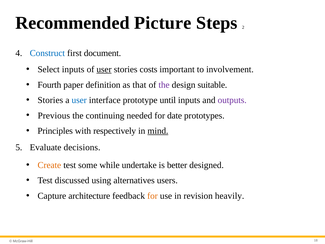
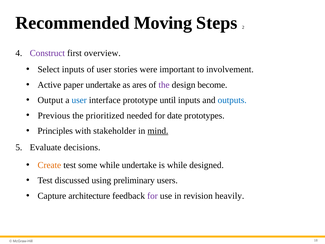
Picture: Picture -> Moving (163, 23)
Construct colour: blue -> purple (47, 53)
document: document -> overview (102, 53)
user underline: present -> none (104, 69)
costs: costs -> were (148, 69)
Fourth: Fourth -> Active (49, 85)
paper definition: definition -> undertake (103, 85)
that: that -> ares (139, 85)
suitable: suitable -> become (212, 85)
Stories: Stories -> Output (50, 100)
outputs colour: purple -> blue (232, 100)
continuing: continuing -> prioritized (105, 115)
respectively: respectively -> stakeholder (115, 131)
is better: better -> while (177, 165)
alternatives: alternatives -> preliminary (134, 180)
for colour: orange -> purple (152, 196)
